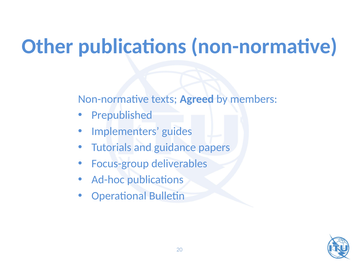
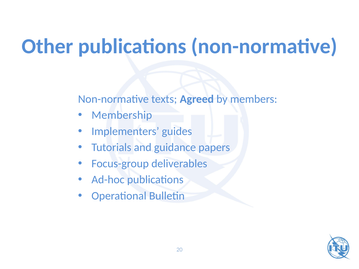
Prepublished: Prepublished -> Membership (122, 115)
